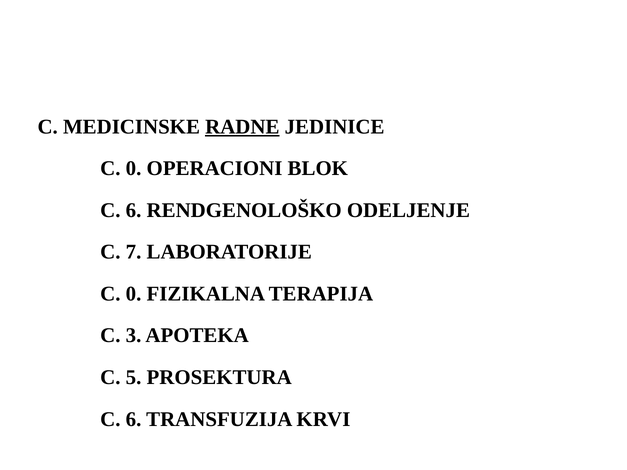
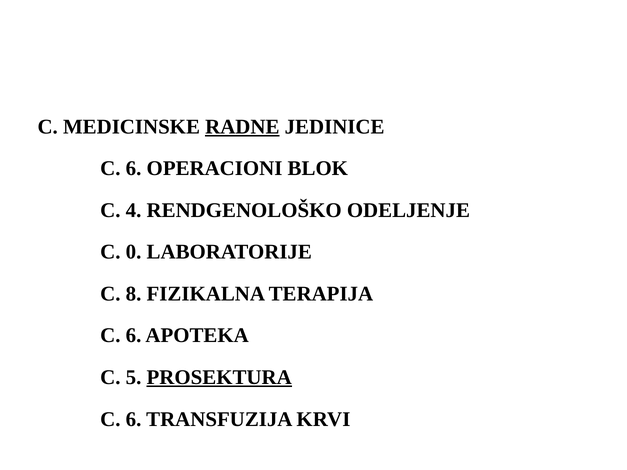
0: 0 -> 6 (134, 169)
6: 6 -> 4 (134, 210)
7: 7 -> 0 (134, 252)
0: 0 -> 8 (134, 294)
3: 3 -> 6 (134, 336)
PROSEKTURA underline: none -> present (219, 378)
